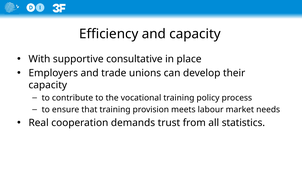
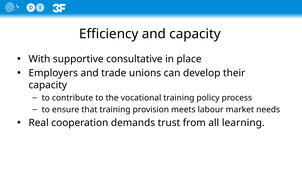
statistics: statistics -> learning (243, 123)
